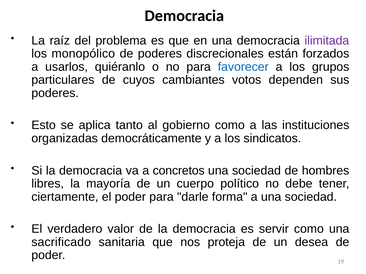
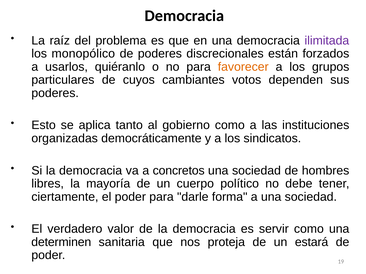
favorecer colour: blue -> orange (243, 67)
sacrificado: sacrificado -> determinen (61, 243)
desea: desea -> estará (312, 243)
